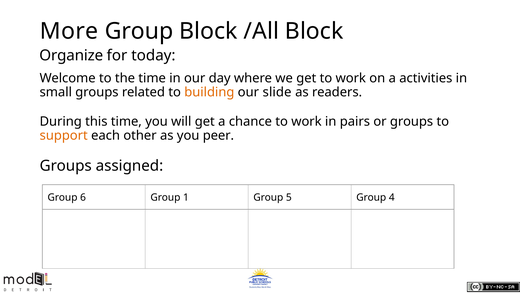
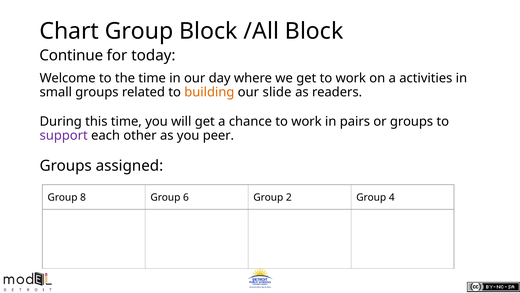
More: More -> Chart (69, 31)
Organize: Organize -> Continue (71, 56)
support colour: orange -> purple (64, 135)
6: 6 -> 8 (83, 197)
1: 1 -> 6 (186, 197)
5: 5 -> 2 (289, 197)
